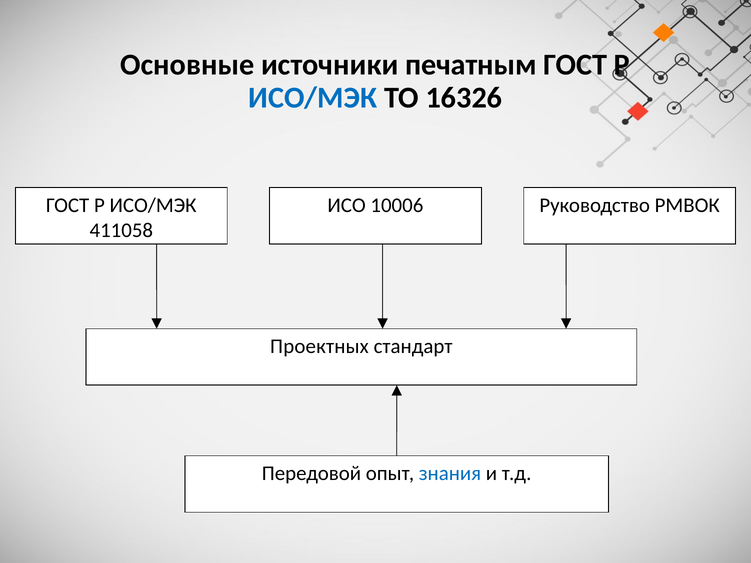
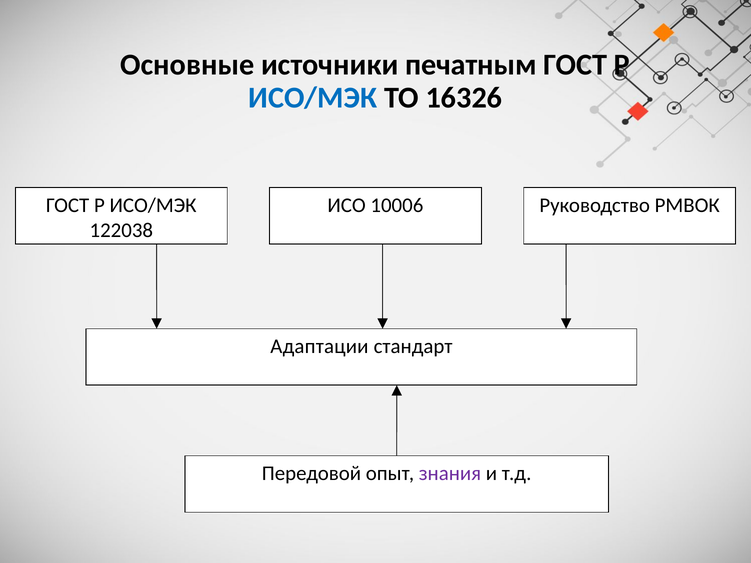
411058: 411058 -> 122038 (121, 230)
Проектных: Проектных -> Адаптации (319, 347)
знания colour: blue -> purple (450, 474)
